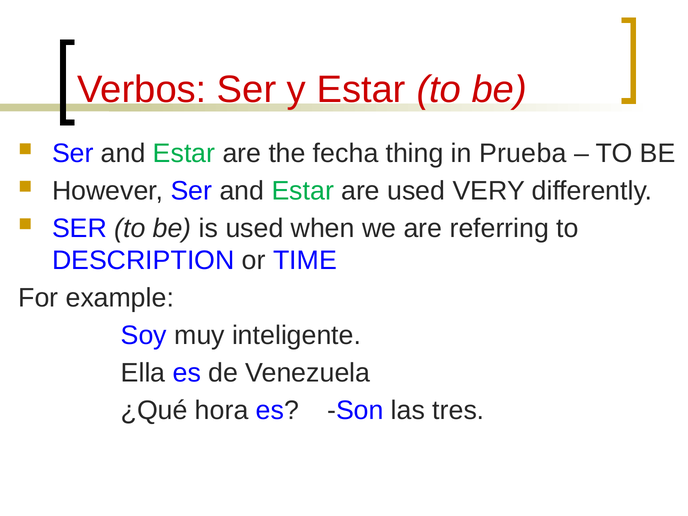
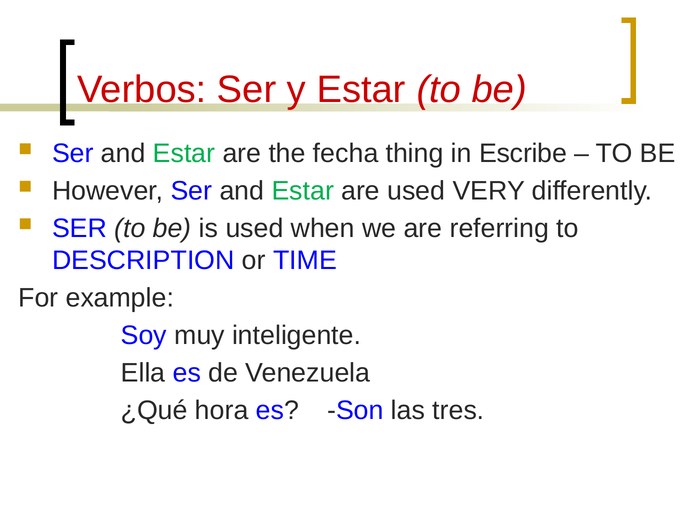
Prueba: Prueba -> Escribe (523, 153)
